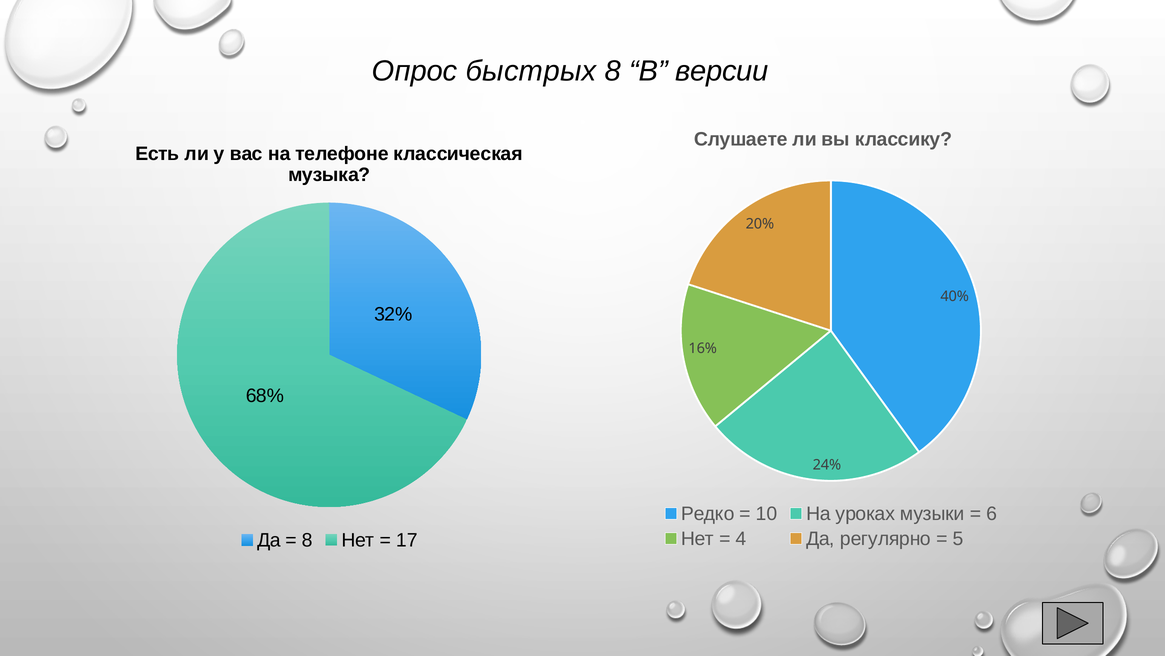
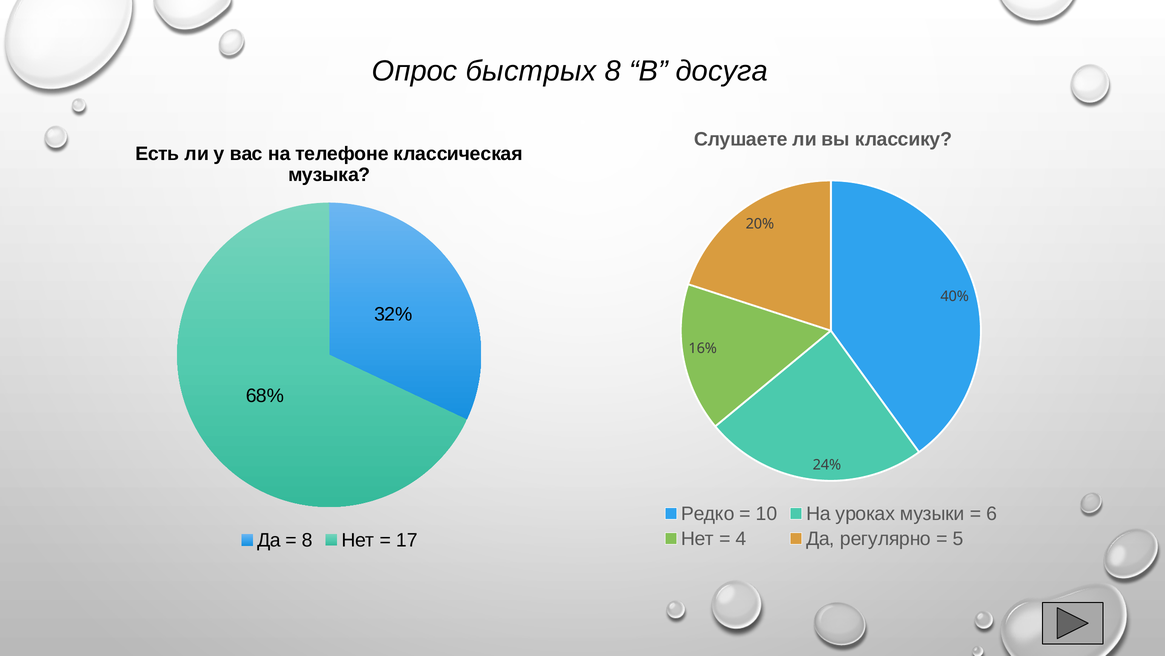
версии: версии -> досуга (722, 71)
